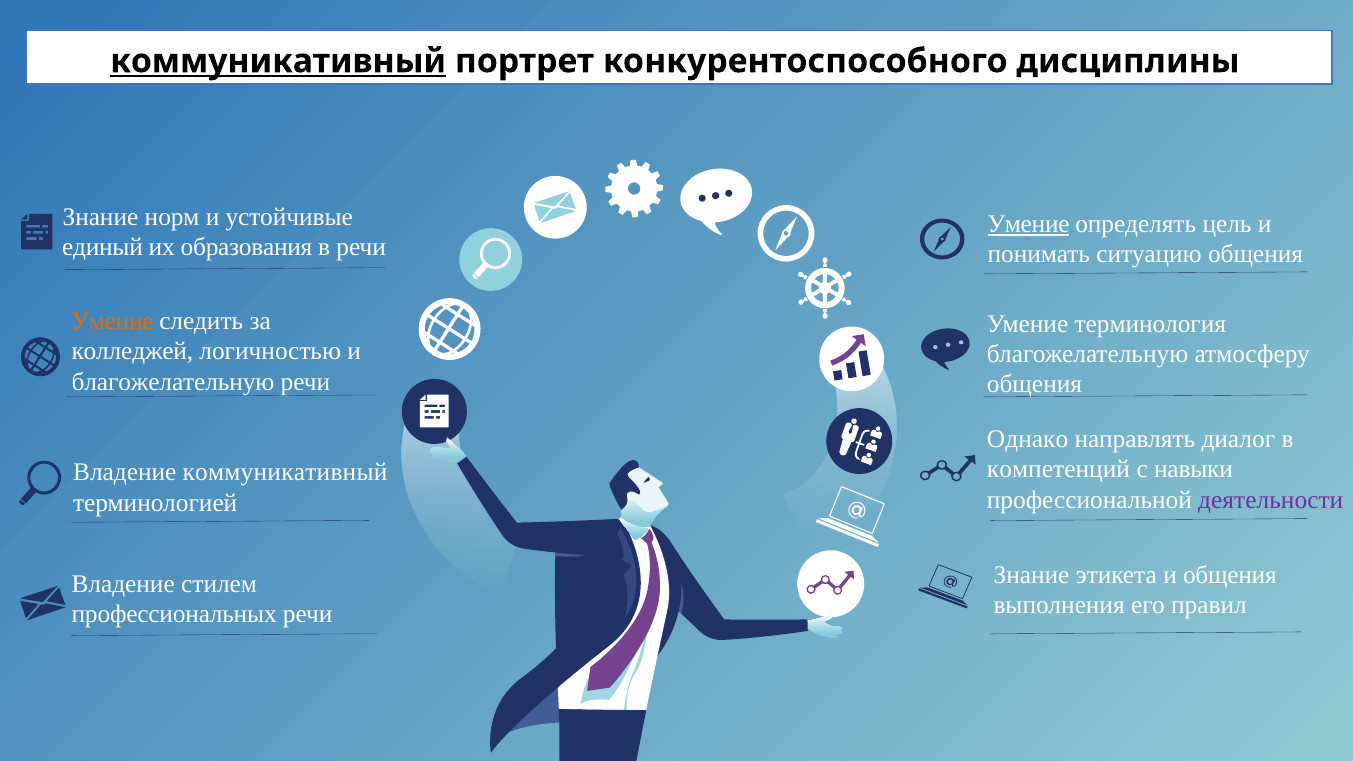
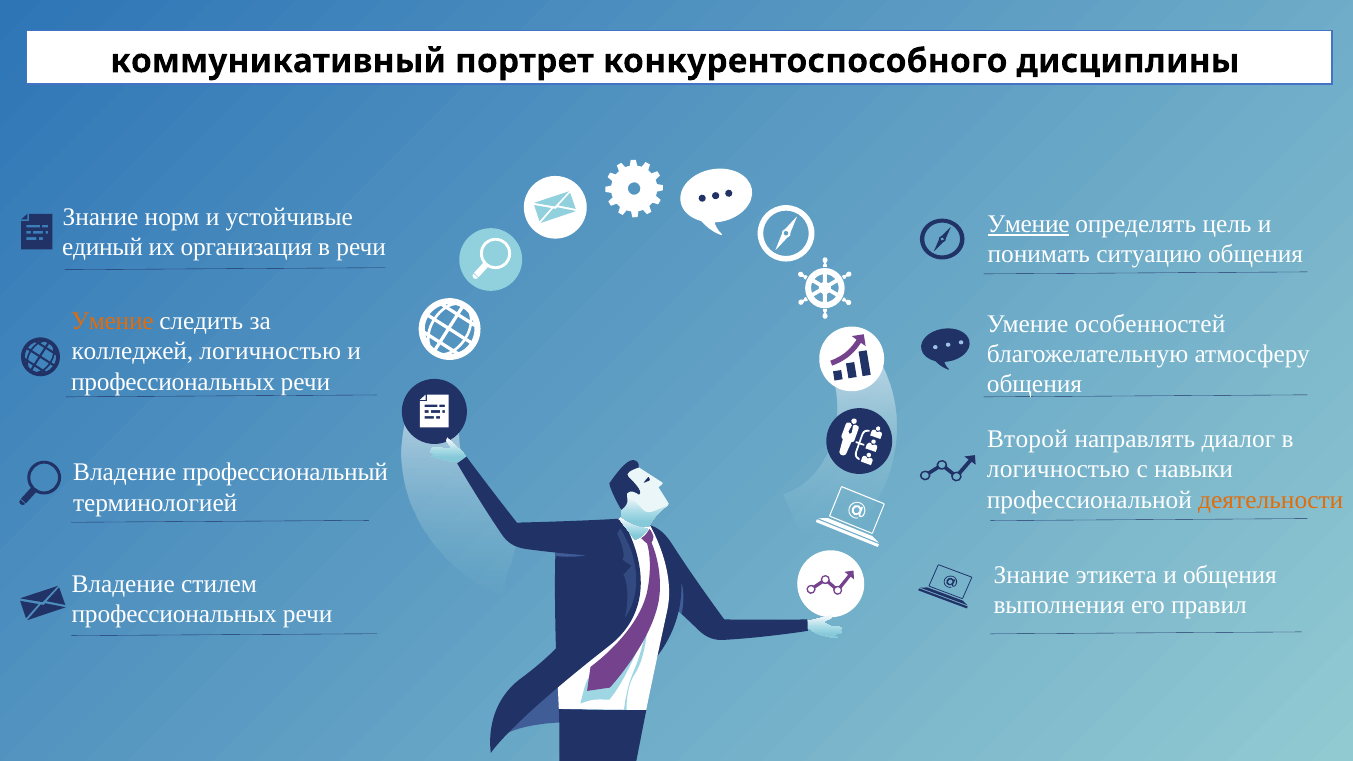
коммуникативный underline: present -> none (278, 61)
образования: образования -> организация (247, 247)
терминология: терминология -> особенностей (1150, 324)
благожелательную: благожелательную -> профессиональных (173, 382)
Однако: Однако -> Второй (1027, 439)
компетенций: компетенций -> логичностью (1058, 469)
Владение коммуникативный: коммуникативный -> профессиональный (285, 472)
деятельности colour: purple -> orange (1271, 500)
